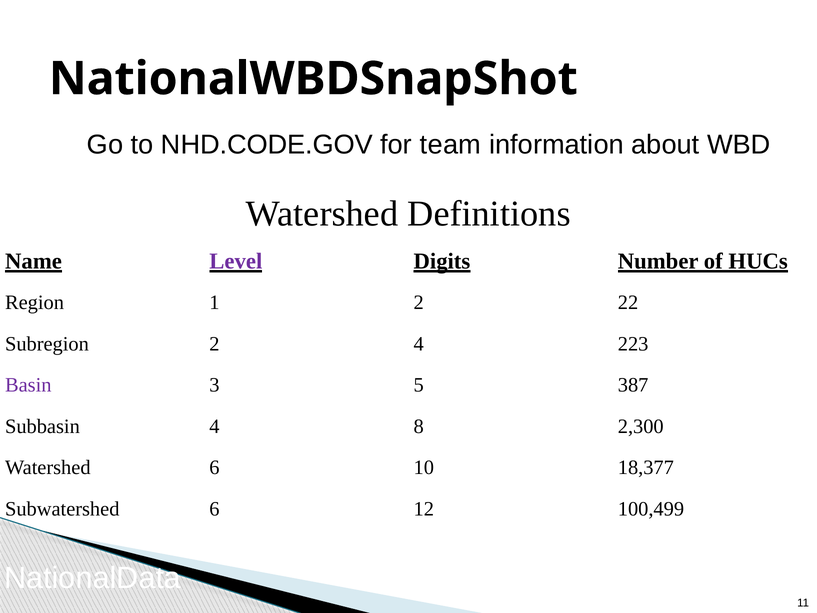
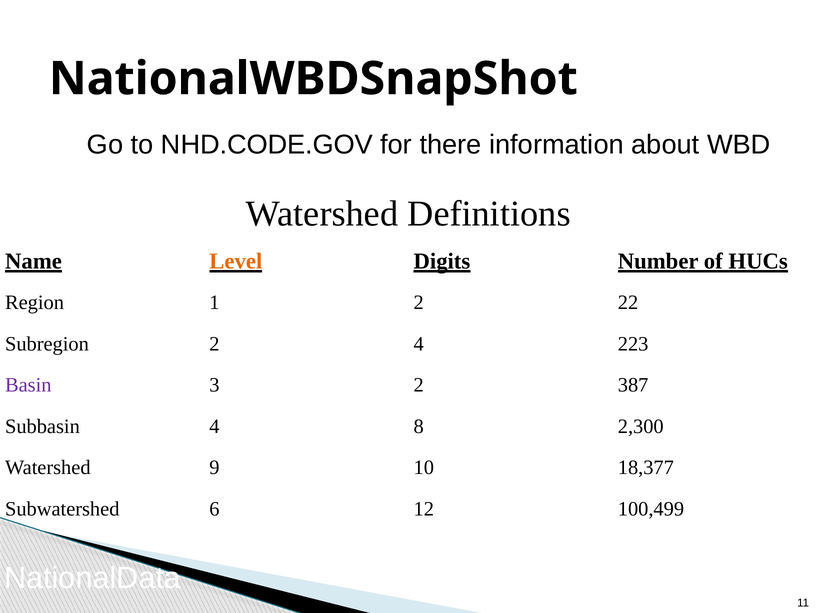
team: team -> there (451, 145)
Level colour: purple -> orange (236, 261)
3 5: 5 -> 2 (419, 385)
Watershed 6: 6 -> 9 (214, 467)
